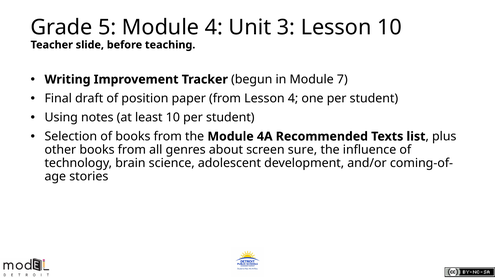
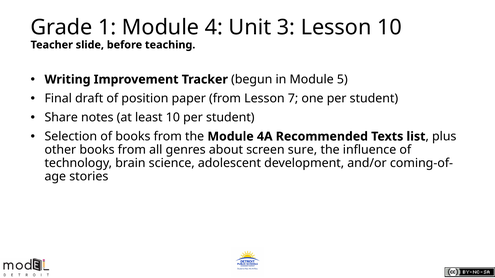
5: 5 -> 1 (107, 27)
7: 7 -> 5 (342, 80)
Lesson 4: 4 -> 7 (293, 99)
Using: Using -> Share (61, 118)
